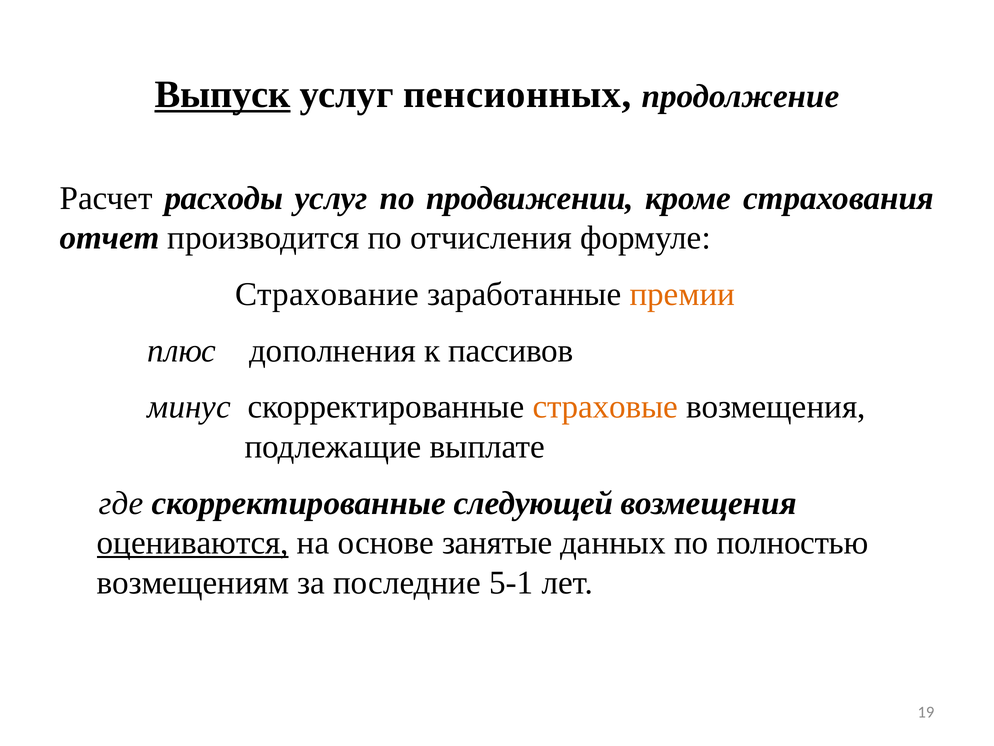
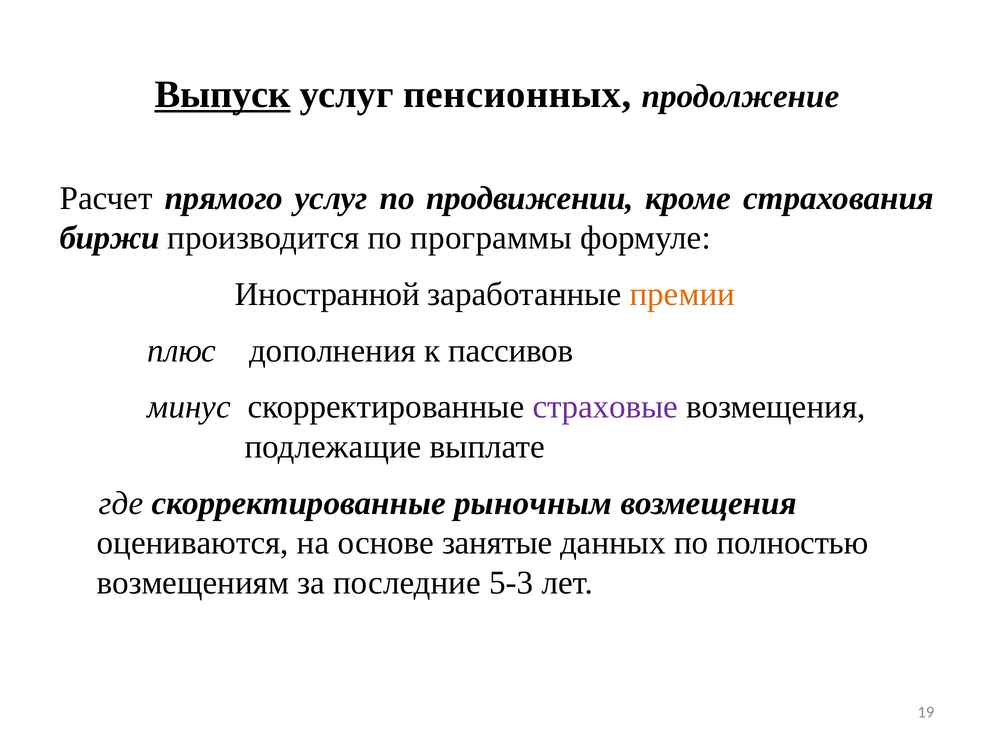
расходы: расходы -> прямого (224, 198)
отчет: отчет -> биржи (110, 238)
отчисления: отчисления -> программы (491, 238)
Страхование: Страхование -> Иностранной (327, 294)
страховые colour: orange -> purple (605, 407)
следующей: следующей -> рыночным (533, 503)
оцениваются underline: present -> none (193, 543)
5-1: 5-1 -> 5-3 (511, 582)
